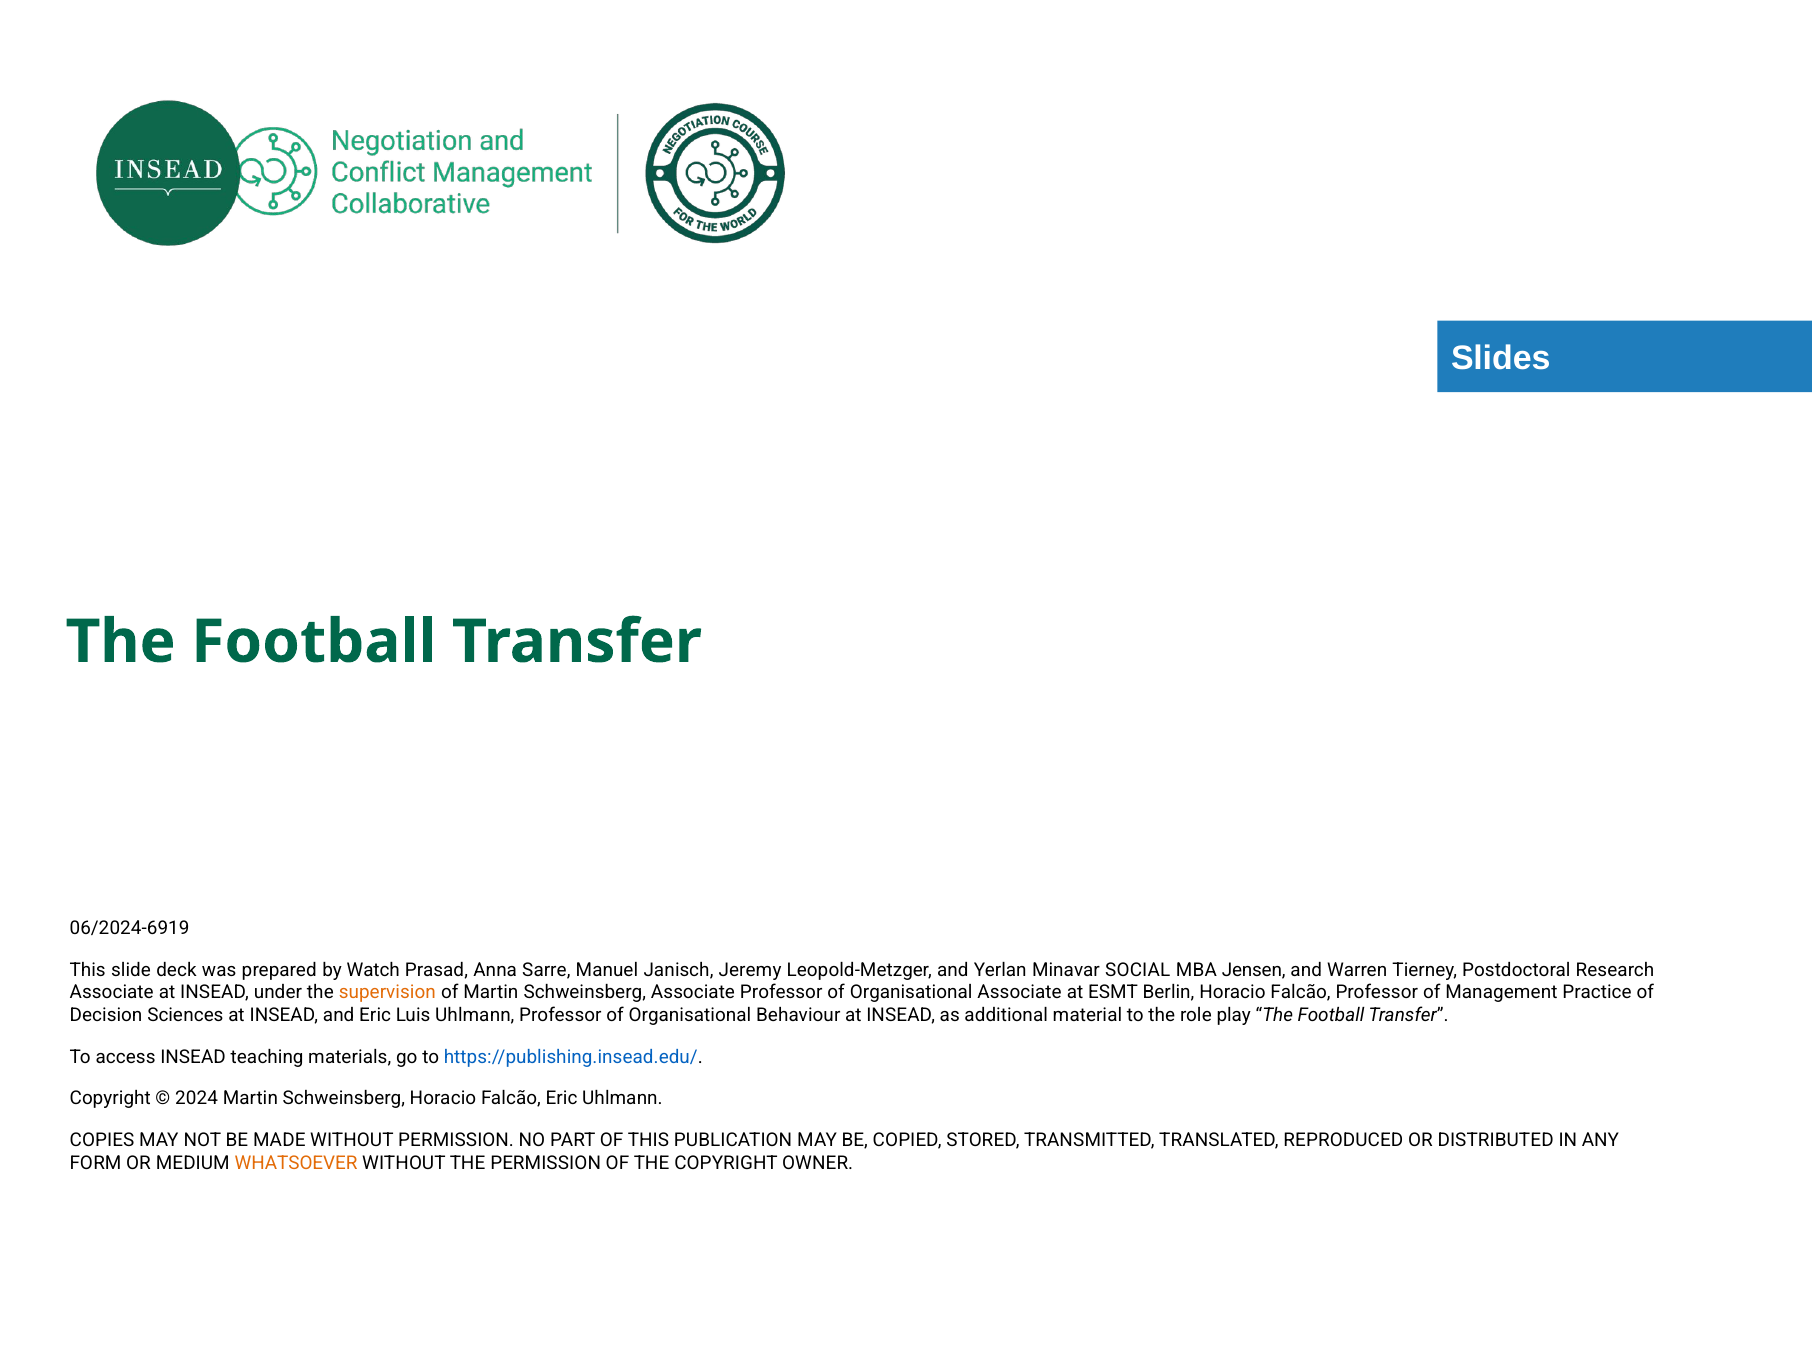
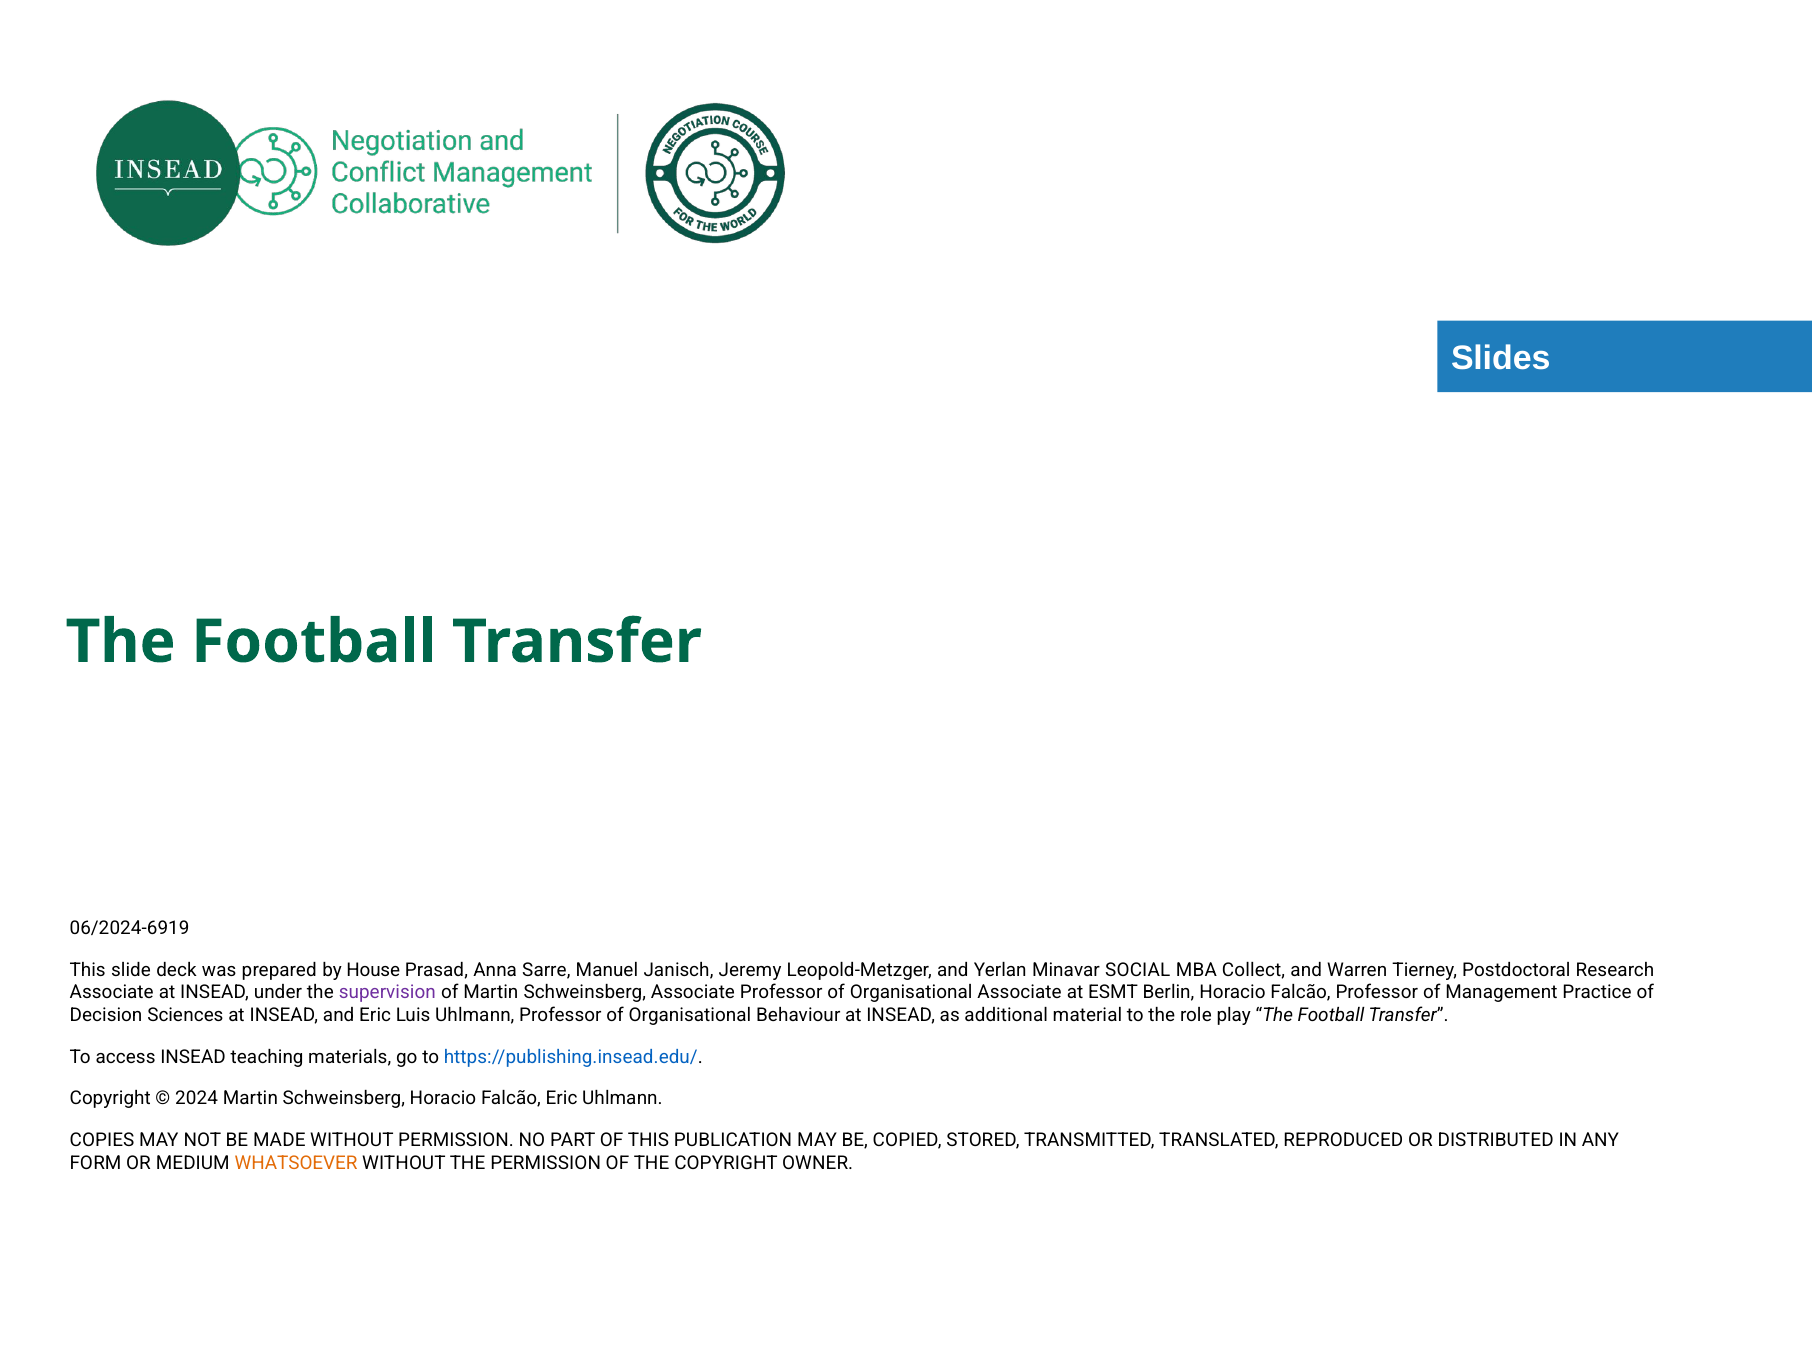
Watch: Watch -> House (373, 970)
Jensen: Jensen -> Collect (1254, 970)
supervision colour: orange -> purple (387, 993)
